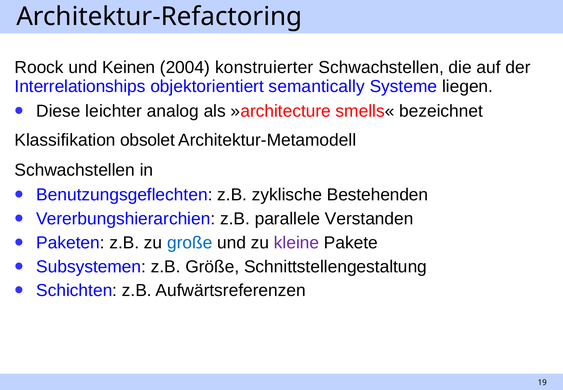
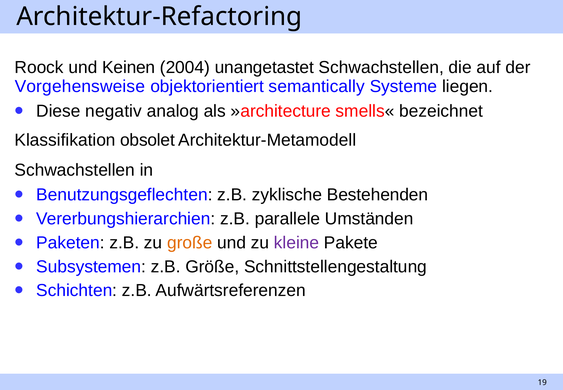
konstruierter: konstruierter -> unangetastet (264, 68)
Interrelationships: Interrelationships -> Vorgehensweise (80, 86)
leichter: leichter -> negativ (114, 111)
Verstanden: Verstanden -> Umständen (369, 219)
große colour: blue -> orange (190, 243)
